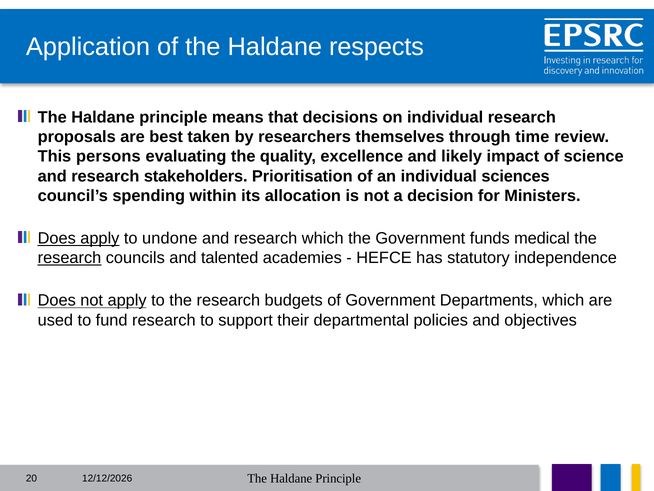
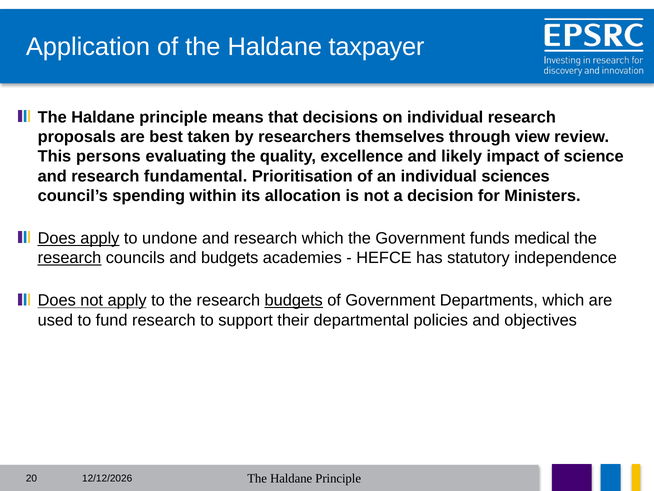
respects: respects -> taxpayer (377, 47)
time: time -> view (532, 137)
stakeholders: stakeholders -> fundamental (196, 176)
and talented: talented -> budgets (230, 258)
budgets underline: none -> present (294, 300)
